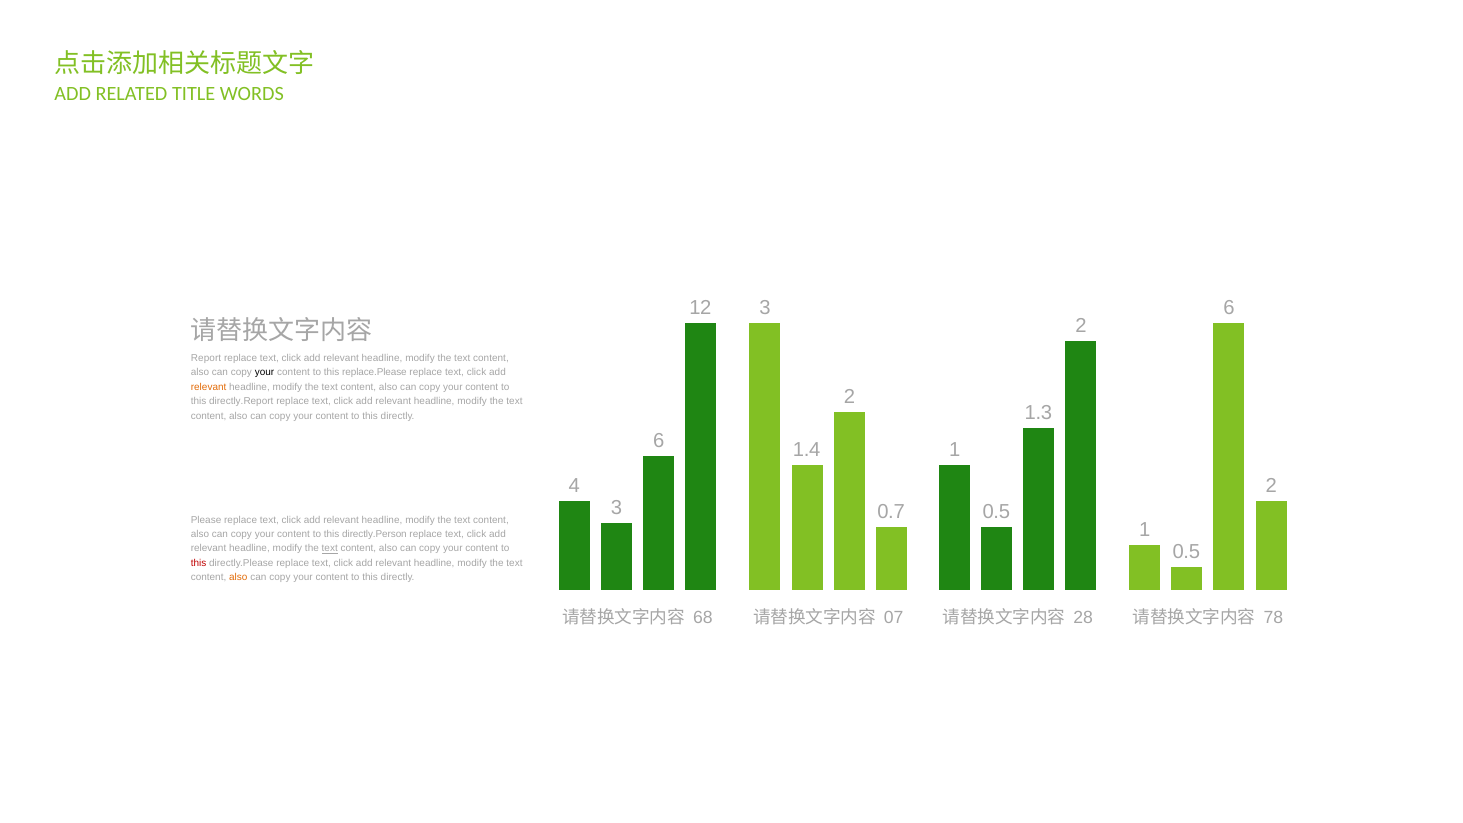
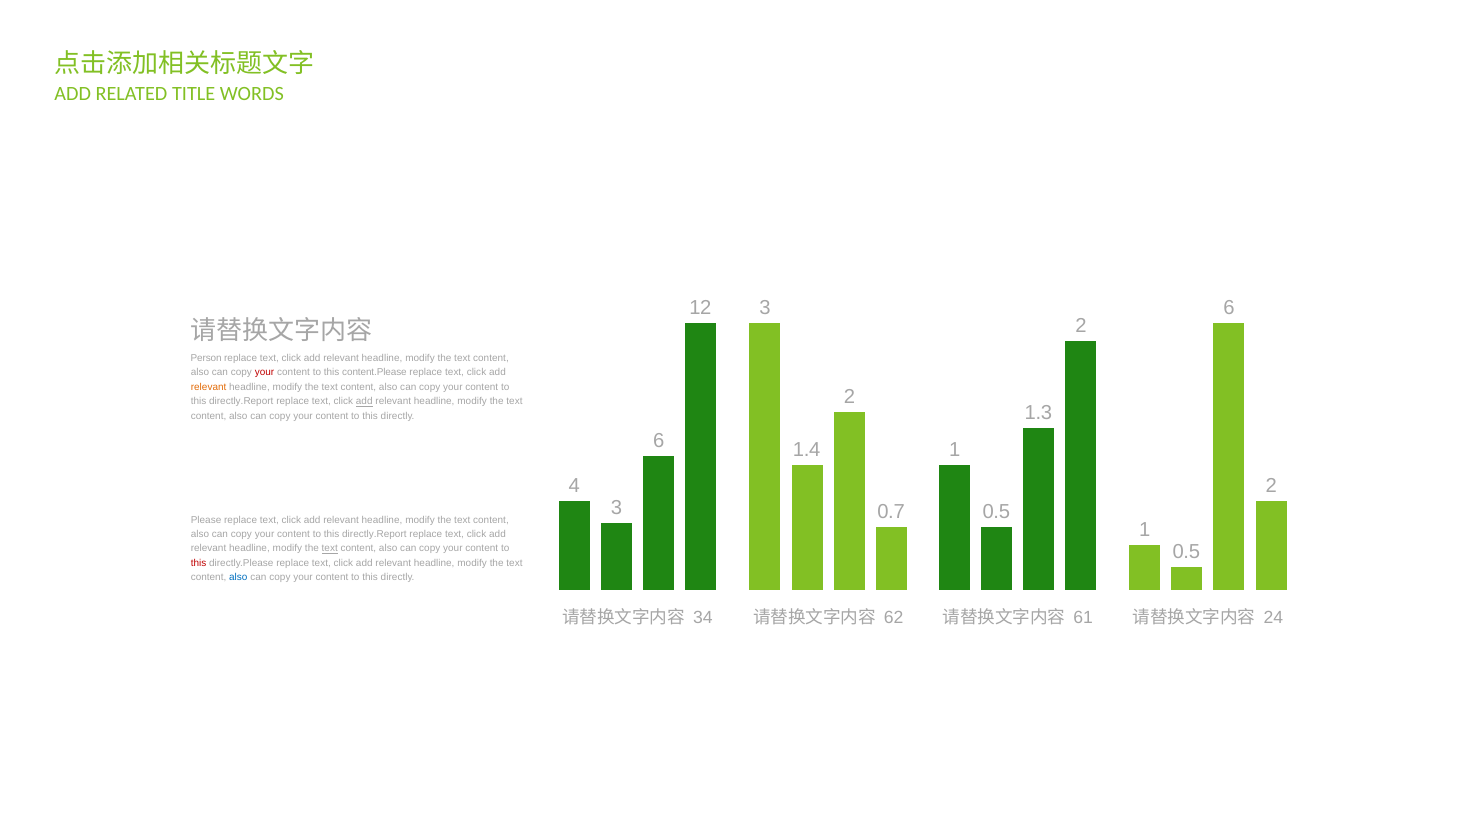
Report: Report -> Person (206, 358)
your colour: black -> red (265, 373)
replace.Please: replace.Please -> content.Please (374, 373)
add underline: none -> present (364, 401)
directly.Person: directly.Person -> directly.Report (374, 534)
also colour: orange -> blue (238, 577)
68: 68 -> 34 (703, 618)
07: 07 -> 62 (894, 618)
28: 28 -> 61 (1083, 618)
78: 78 -> 24 (1273, 618)
